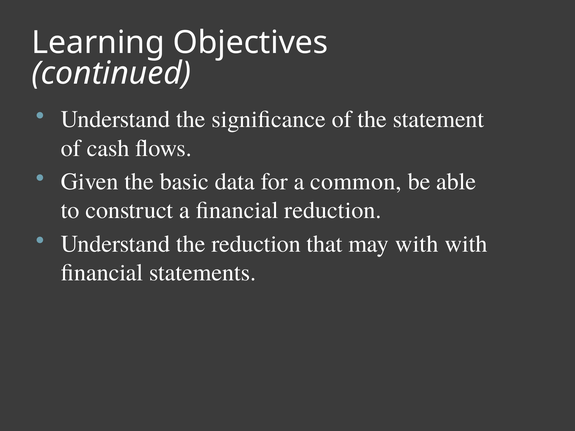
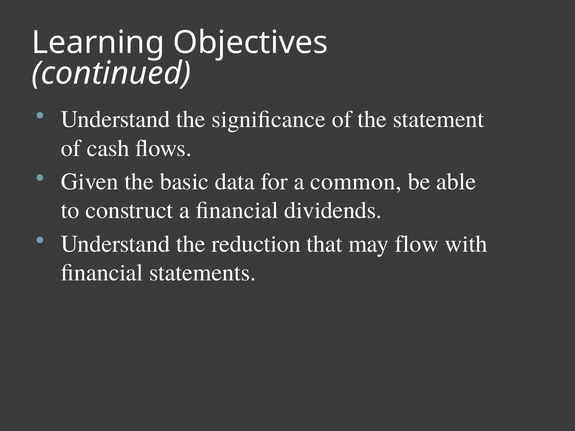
financial reduction: reduction -> dividends (333, 211)
may with: with -> flow (417, 244)
